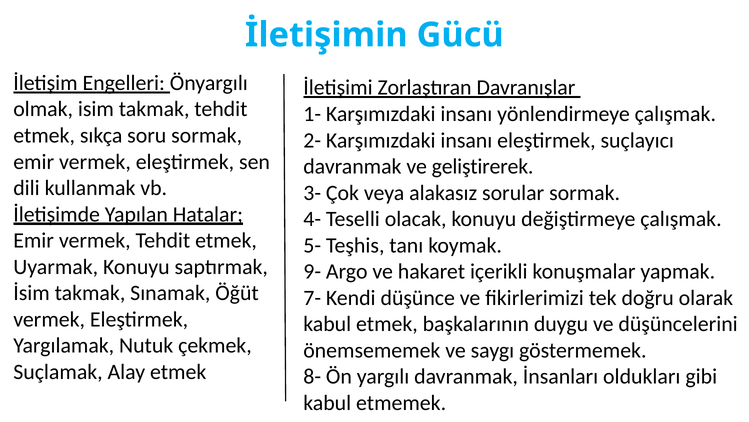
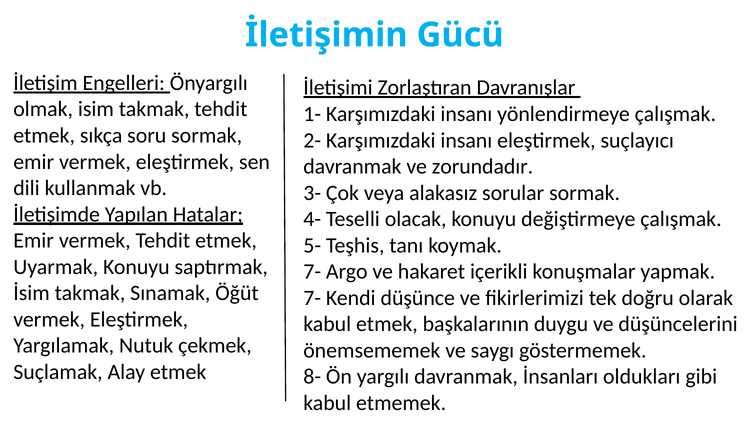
geliştirerek: geliştirerek -> zorundadır (483, 166)
9-: 9- -> 7- (312, 271)
